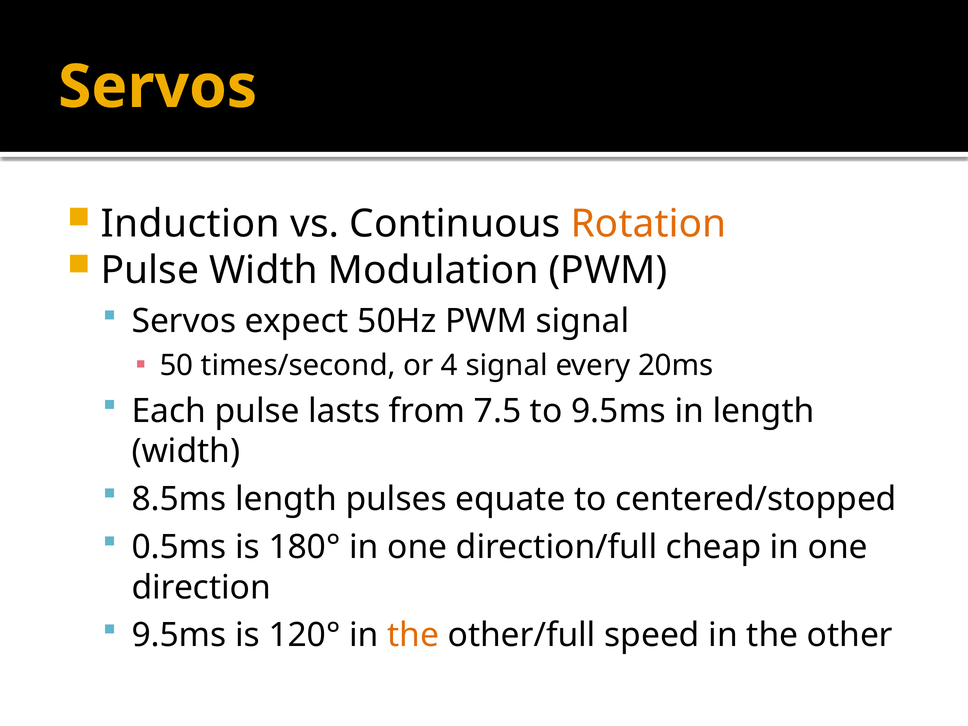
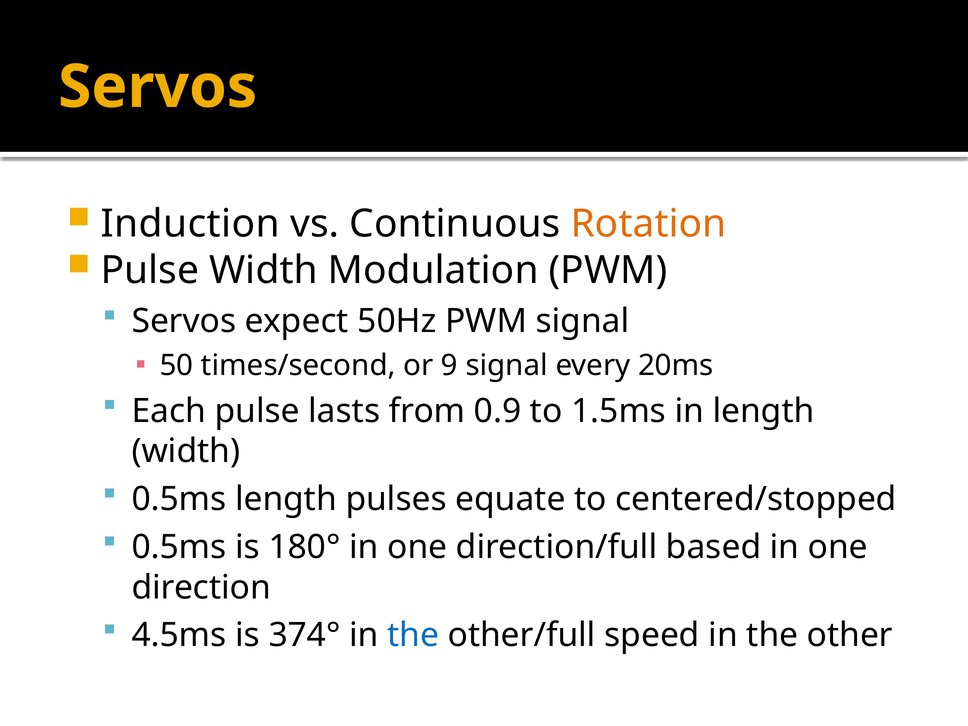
4: 4 -> 9 (449, 365)
7.5: 7.5 -> 0.9 (498, 411)
to 9.5ms: 9.5ms -> 1.5ms (619, 411)
8.5ms: 8.5ms -> 0.5ms (179, 499)
cheap: cheap -> based (714, 547)
9.5ms: 9.5ms -> 4.5ms (179, 635)
120°: 120° -> 374° (305, 635)
the colour: orange -> blue (413, 635)
